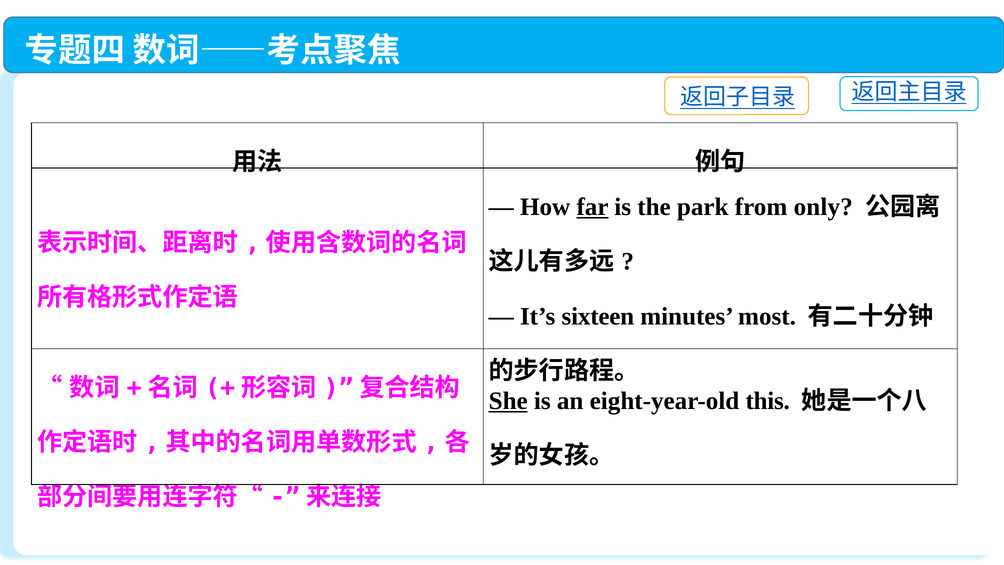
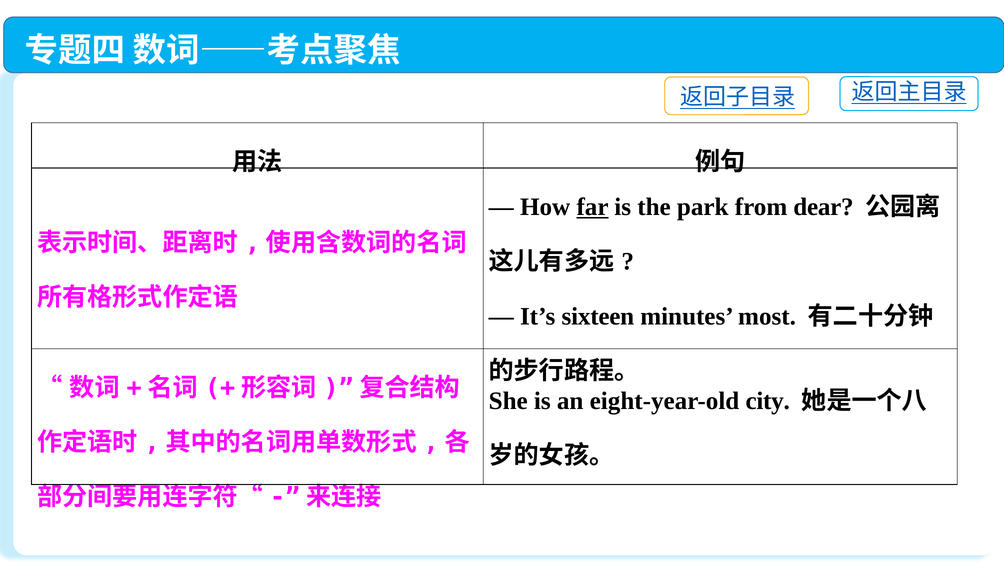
only: only -> dear (823, 207)
She underline: present -> none (508, 401)
this: this -> city (768, 401)
